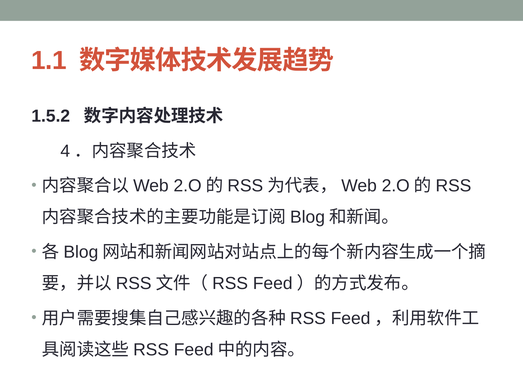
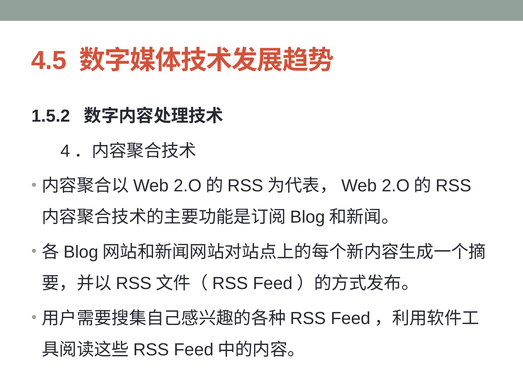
1.1: 1.1 -> 4.5 (49, 61)
